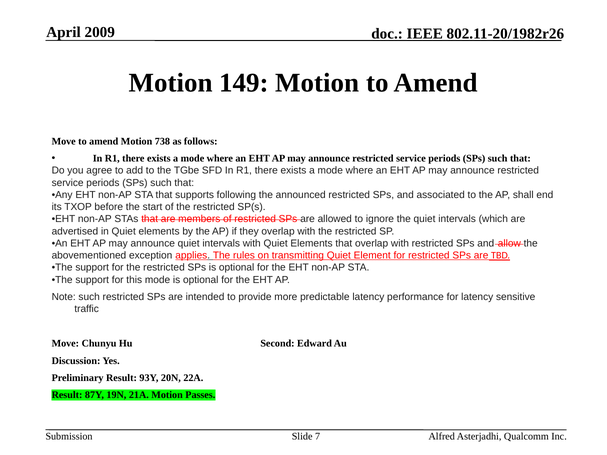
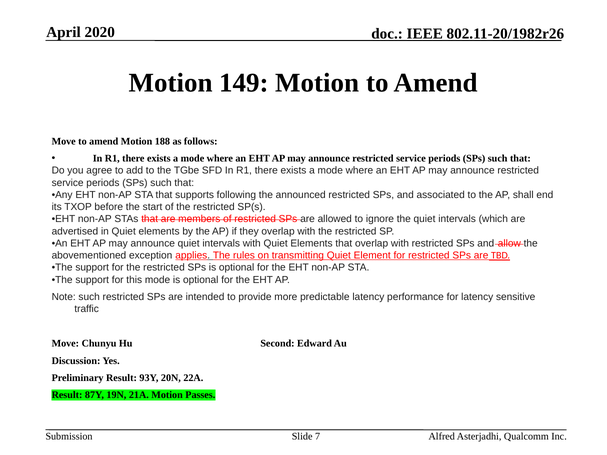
2009: 2009 -> 2020 (100, 32)
738: 738 -> 188 (162, 141)
